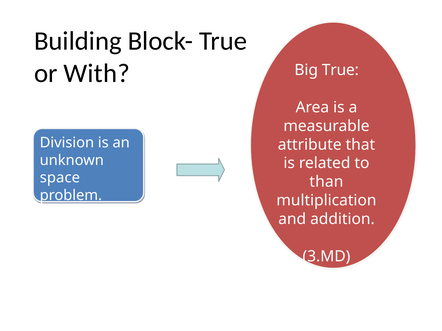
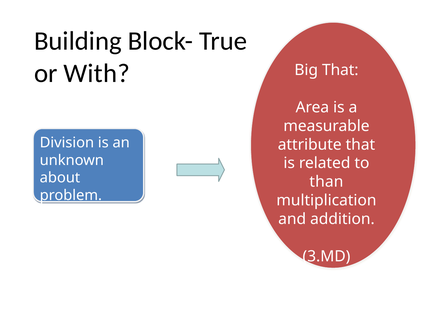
Big True: True -> That (340, 70)
space: space -> about (60, 178)
